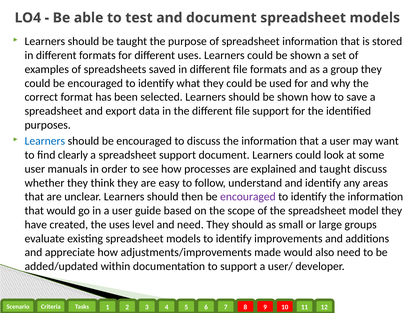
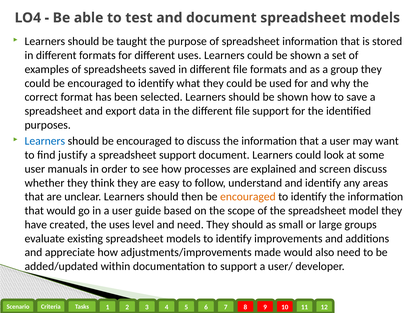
clearly: clearly -> justify (73, 155)
and taught: taught -> screen (335, 169)
encouraged colour: purple -> orange (248, 197)
